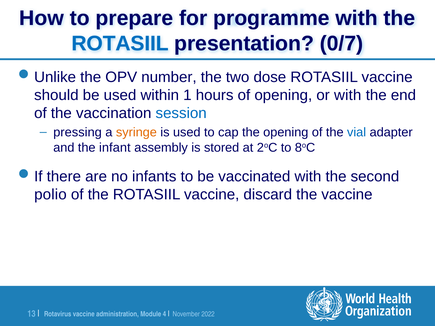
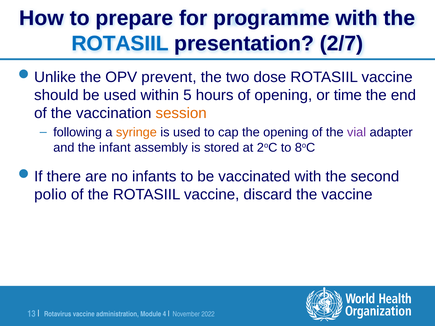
0/7: 0/7 -> 2/7 (342, 44)
number: number -> prevent (169, 77)
1: 1 -> 5 (187, 95)
or with: with -> time (348, 95)
session colour: blue -> orange (181, 113)
pressing: pressing -> following (78, 132)
vial colour: blue -> purple (357, 132)
